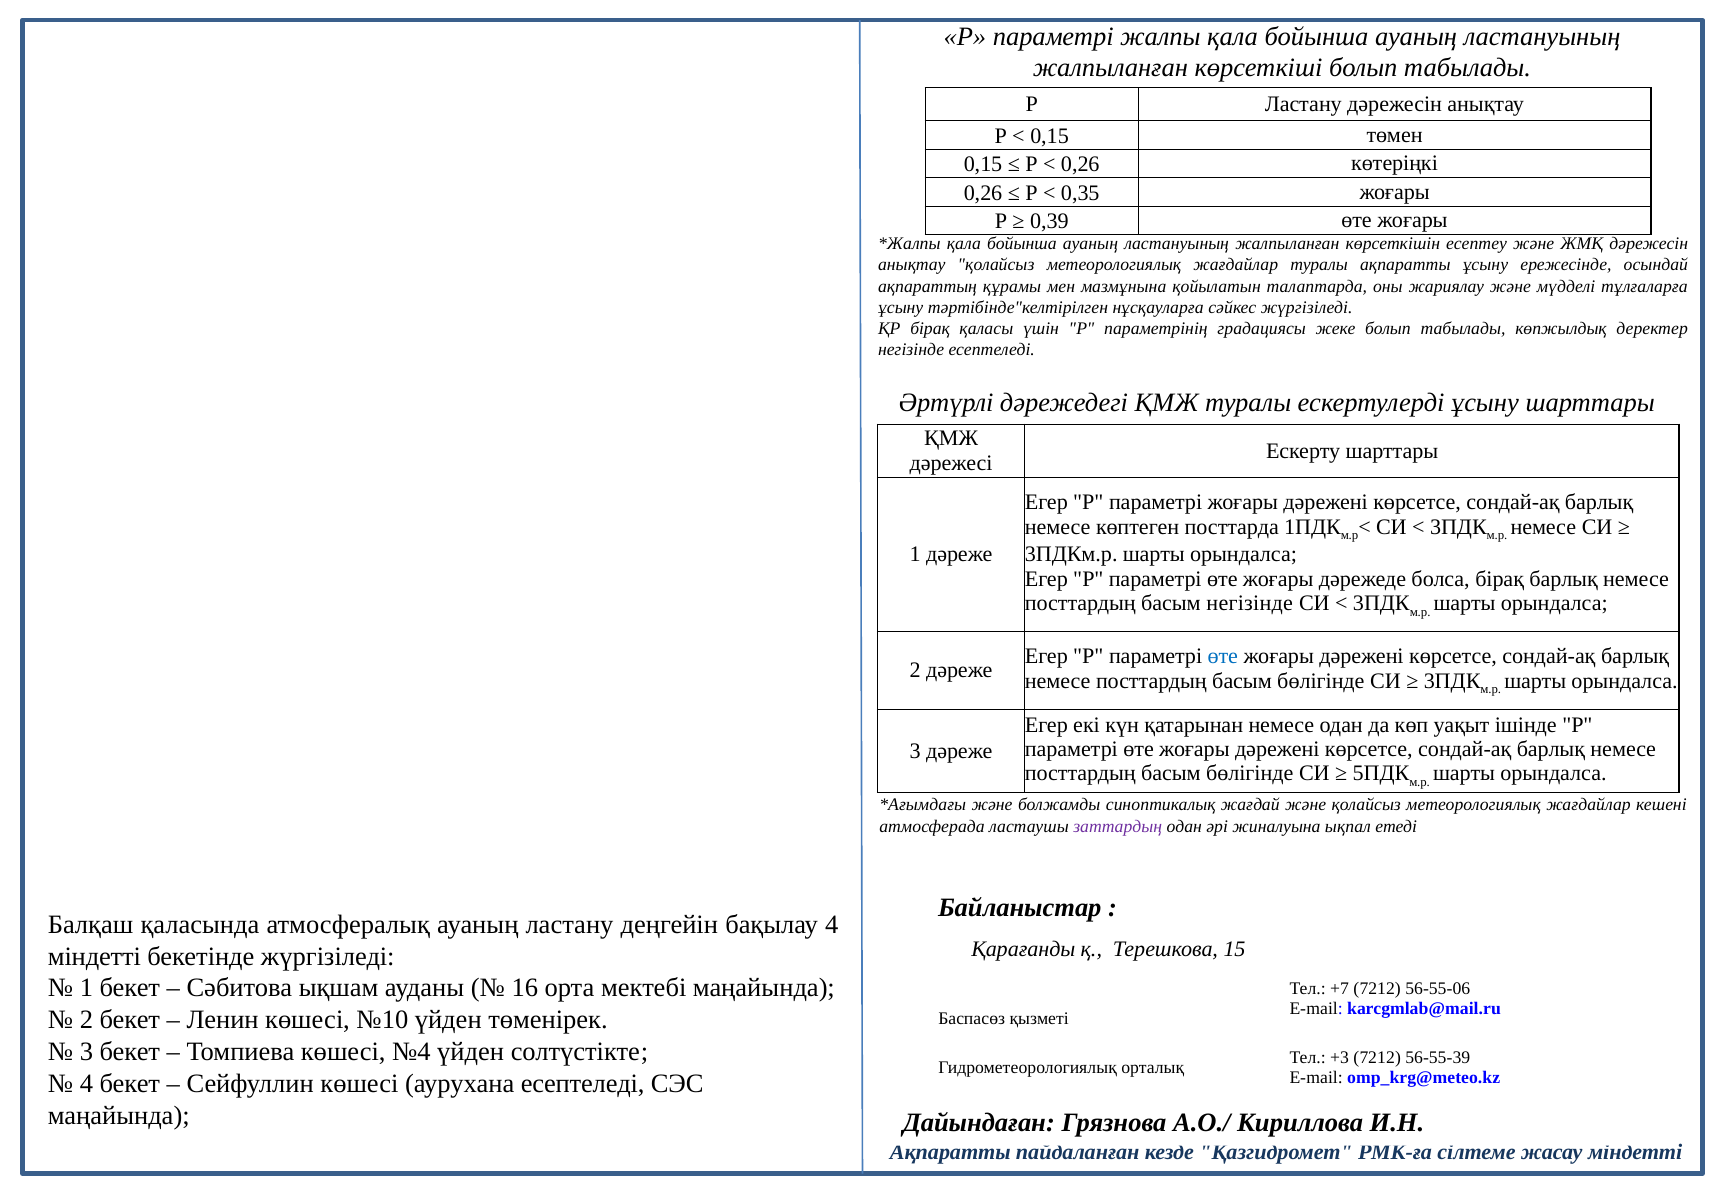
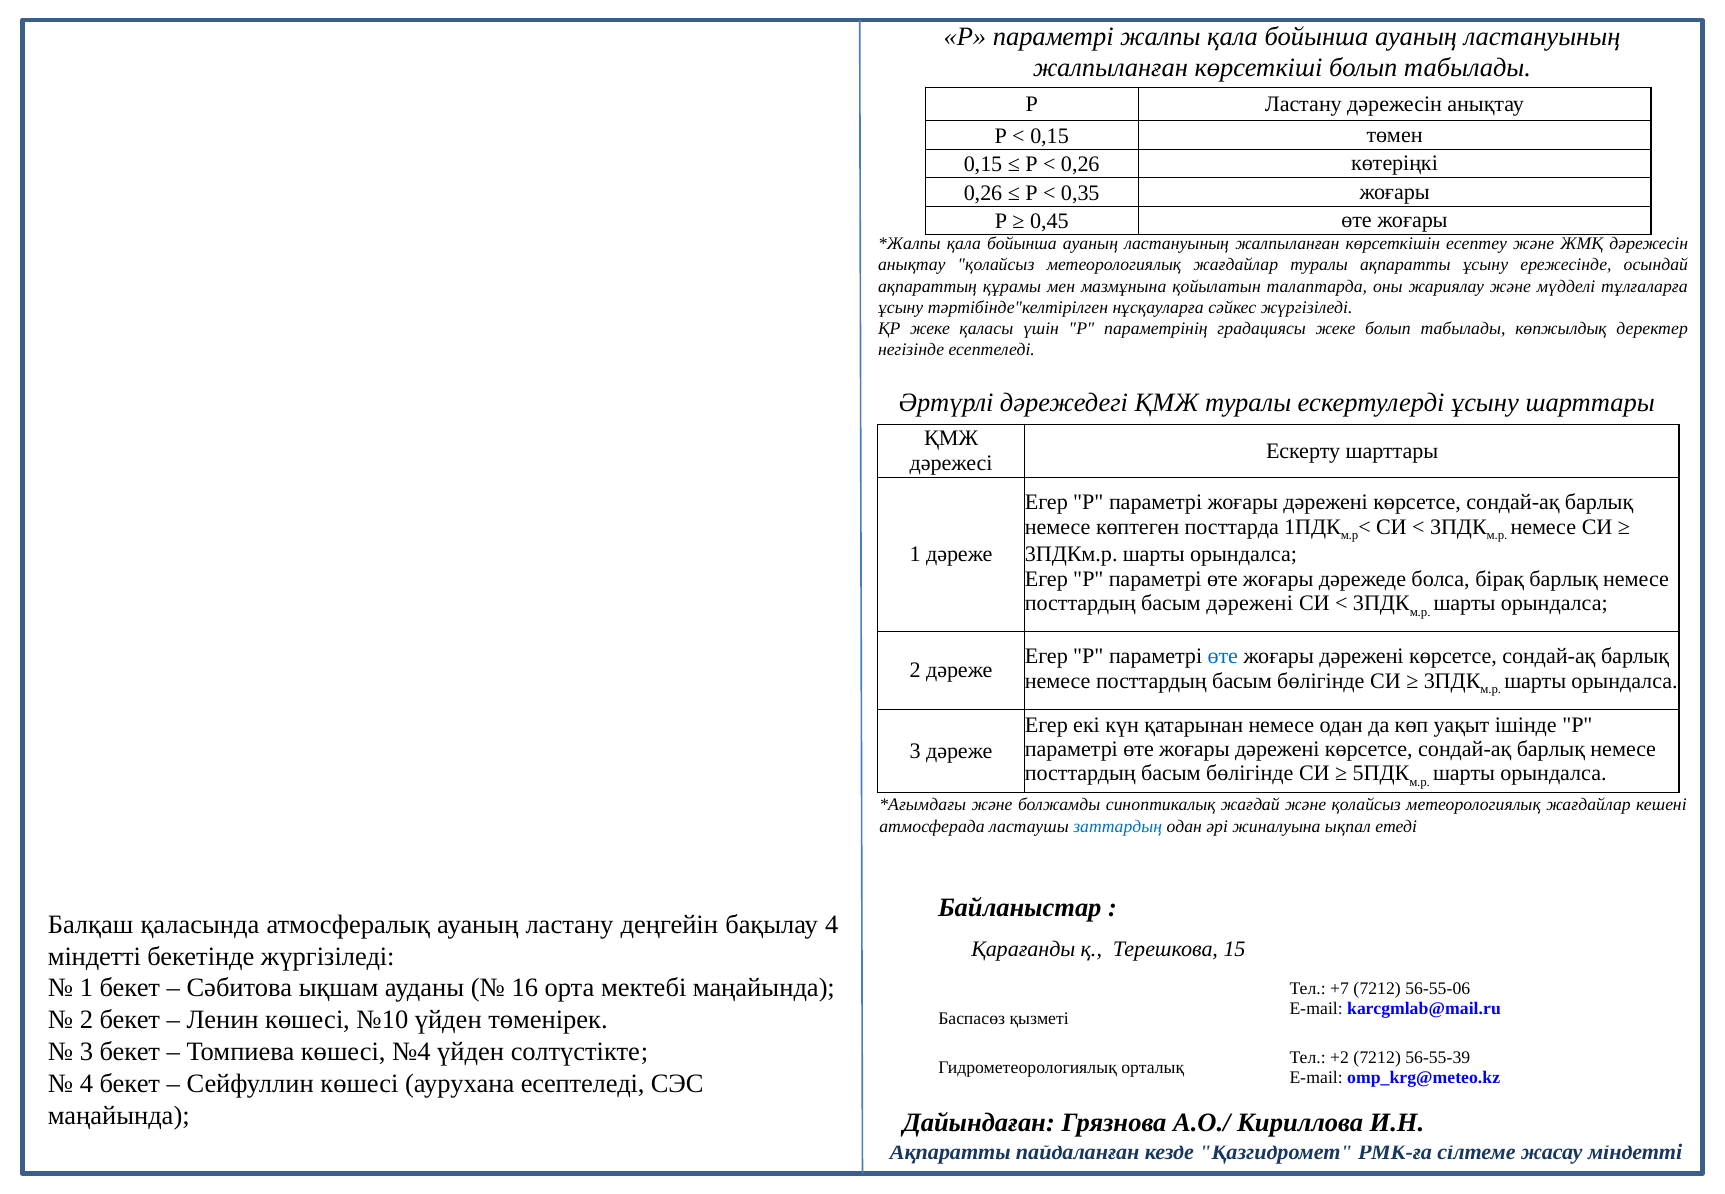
0,39: 0,39 -> 0,45 (1049, 221)
ҚР бірақ: бірақ -> жеке (930, 329)
басым негізінде: негізінде -> дәрежені (1250, 603)
заттардың colour: purple -> blue (1118, 826)
+3: +3 -> +2 (1340, 1058)
